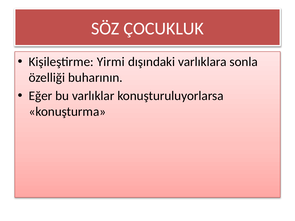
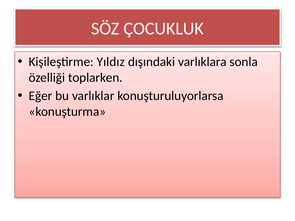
Yirmi: Yirmi -> Yıldız (111, 62)
buharının: buharının -> toplarken (95, 78)
